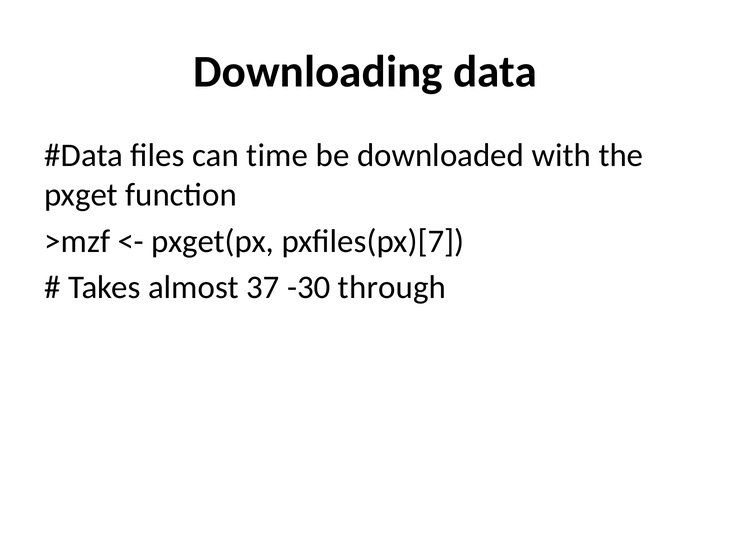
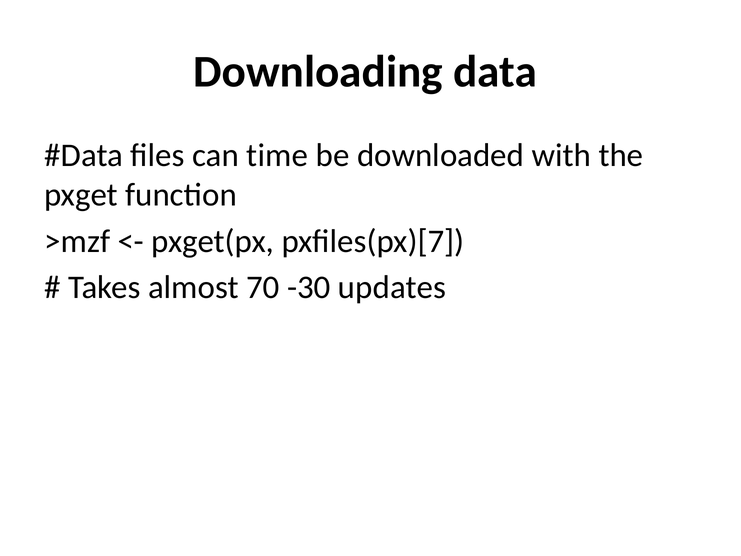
37: 37 -> 70 (263, 287)
through: through -> updates (392, 287)
